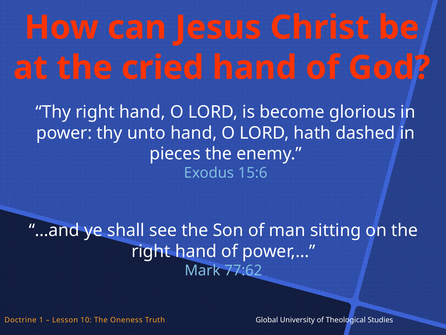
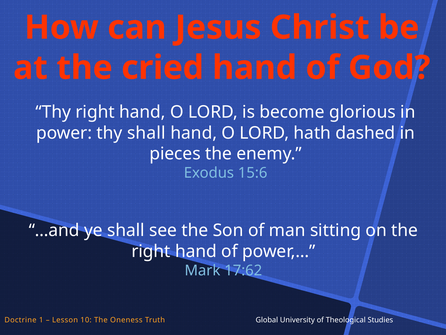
thy unto: unto -> shall (146, 133)
77:62: 77:62 -> 17:62 (243, 270)
